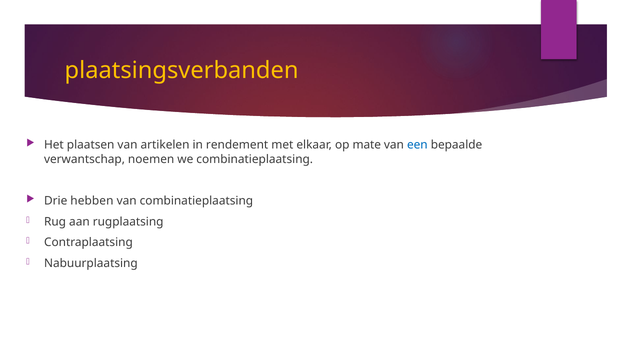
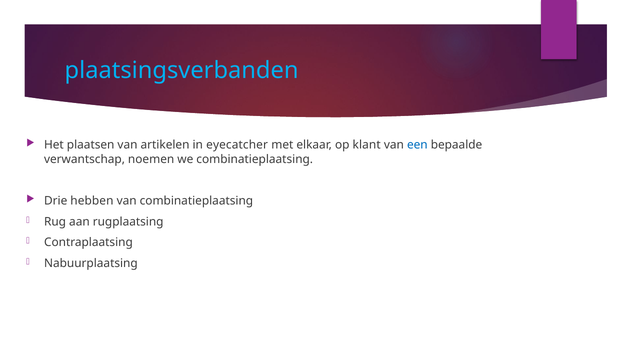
plaatsingsverbanden colour: yellow -> light blue (182, 70)
rendement: rendement -> eyecatcher (237, 145)
mate: mate -> klant (367, 145)
